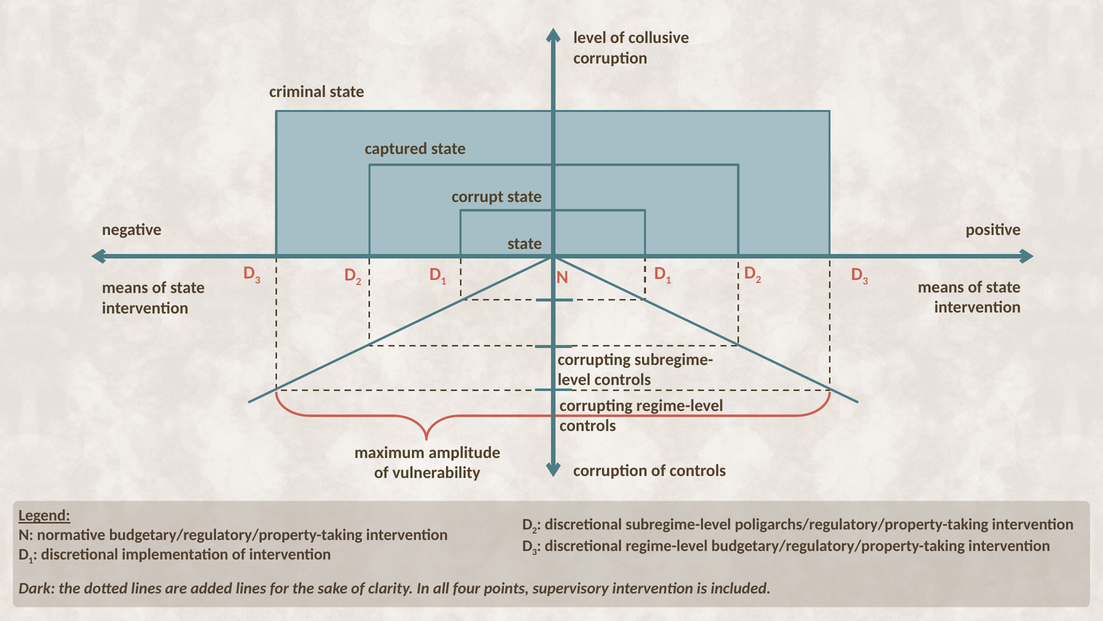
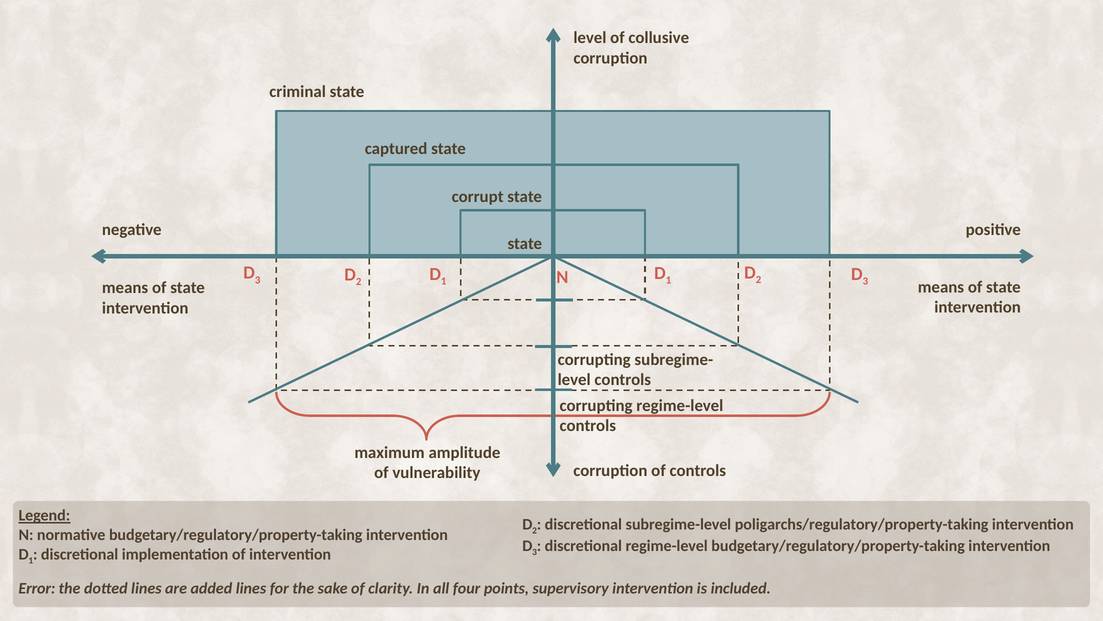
Dark: Dark -> Error (37, 588)
